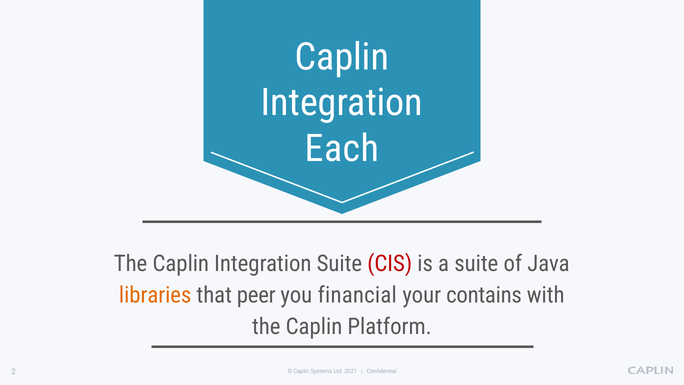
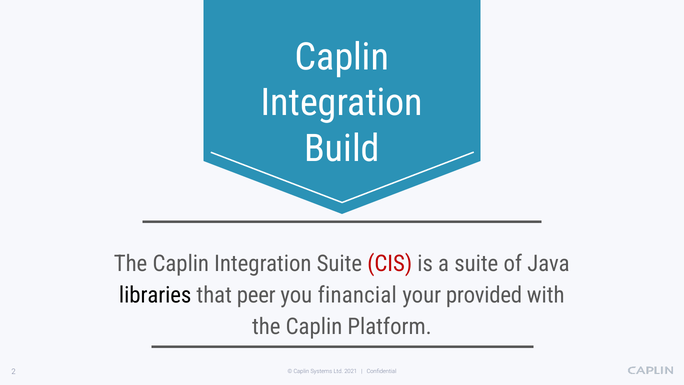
Each: Each -> Build (342, 148)
libraries colour: orange -> black (155, 295)
contains: contains -> provided (484, 295)
